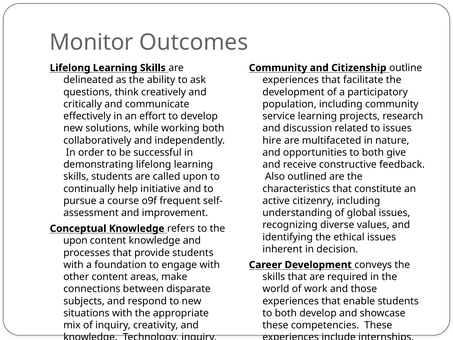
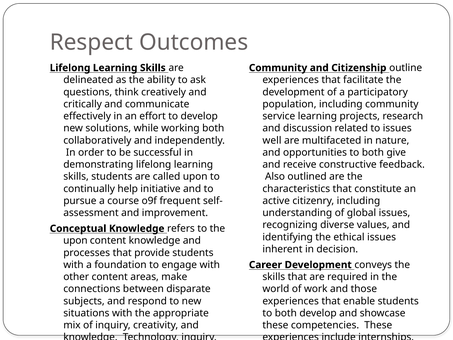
Monitor: Monitor -> Respect (91, 42)
hire: hire -> well (272, 140)
